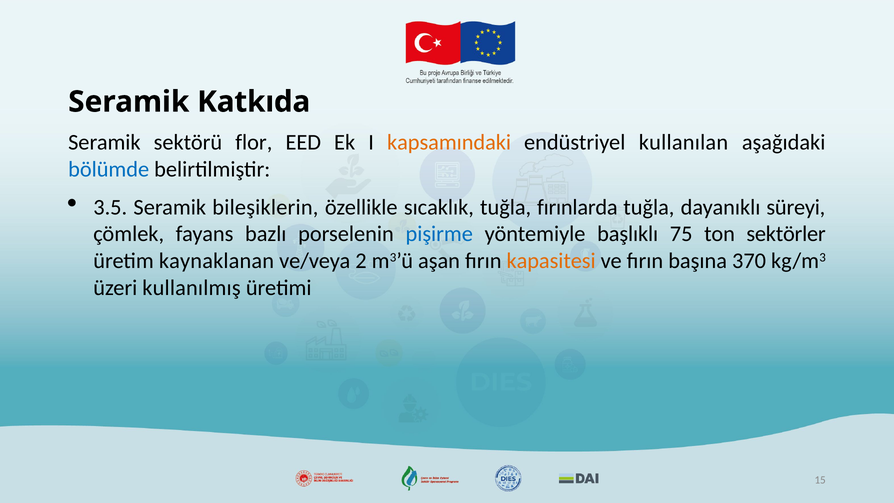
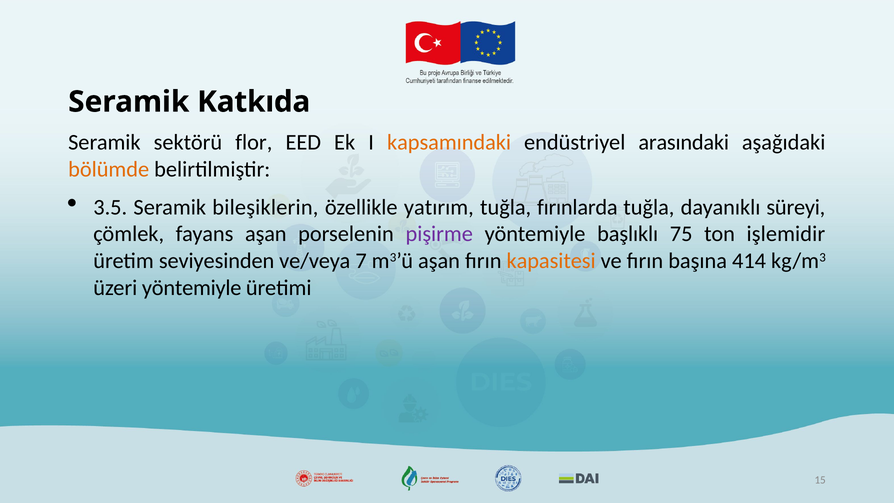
kullanılan: kullanılan -> arasındaki (684, 142)
bölümde colour: blue -> orange (109, 169)
sıcaklık: sıcaklık -> yatırım (439, 207)
fayans bazlı: bazlı -> aşan (266, 234)
pişirme colour: blue -> purple (439, 234)
sektörler: sektörler -> işlemidir (786, 234)
kaynaklanan: kaynaklanan -> seviyesinden (217, 261)
2: 2 -> 7 (361, 261)
370: 370 -> 414 (749, 261)
üzeri kullanılmış: kullanılmış -> yöntemiyle (192, 288)
